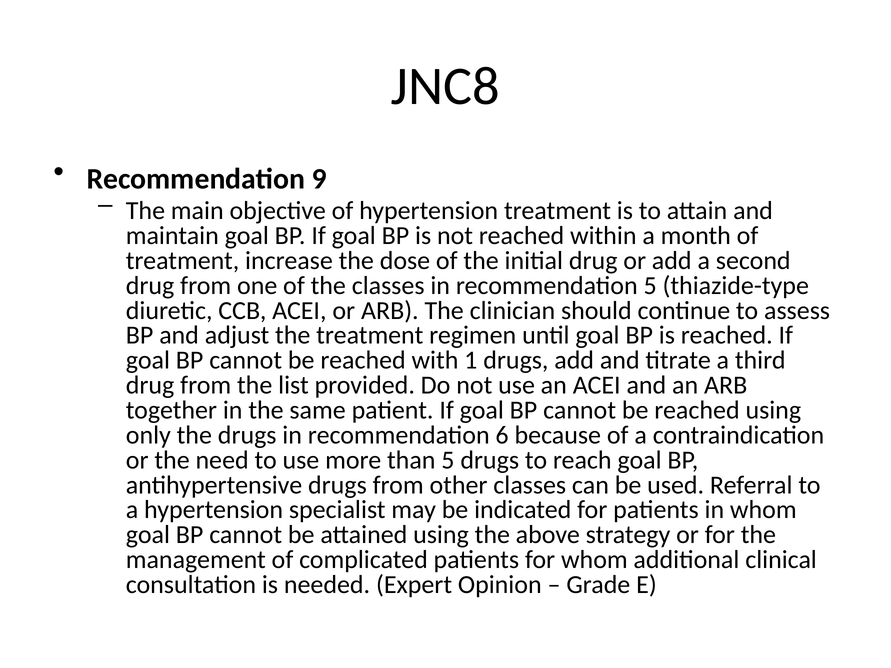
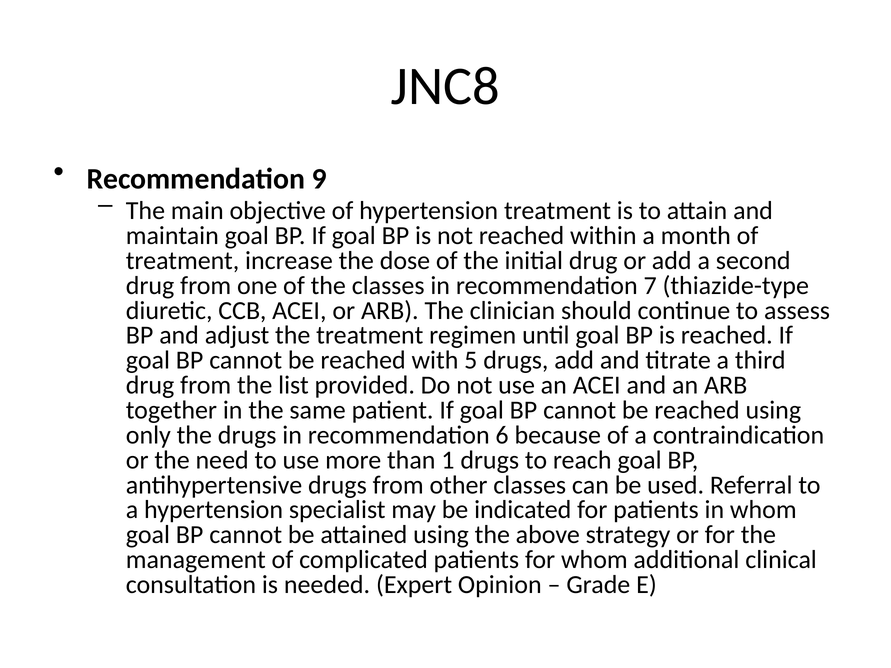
recommendation 5: 5 -> 7 (650, 286)
1: 1 -> 5 (471, 360)
than 5: 5 -> 1 (448, 460)
